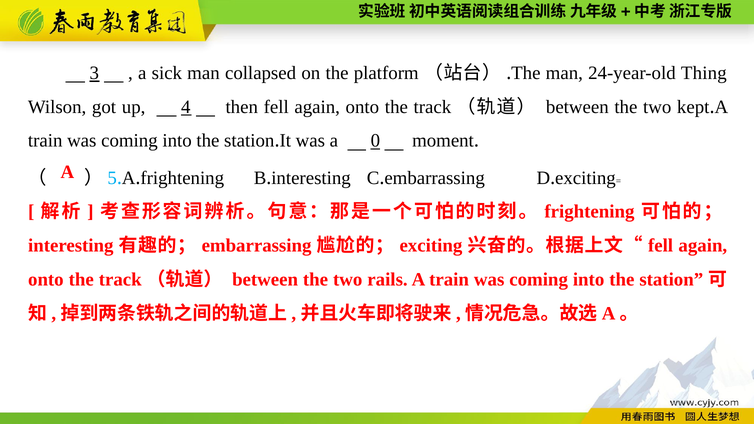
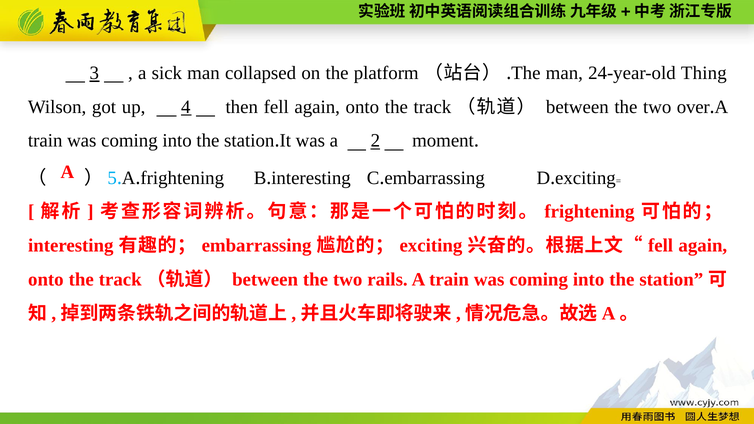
kept: kept -> over (693, 107)
0: 0 -> 2 (375, 141)
